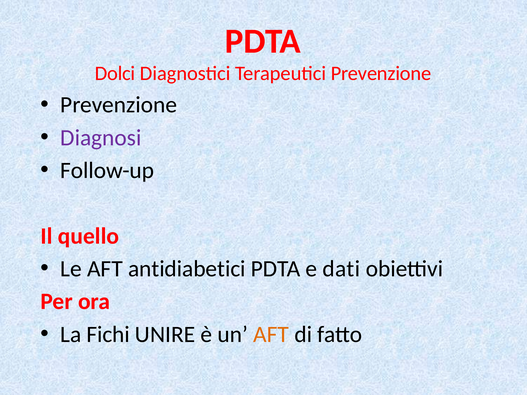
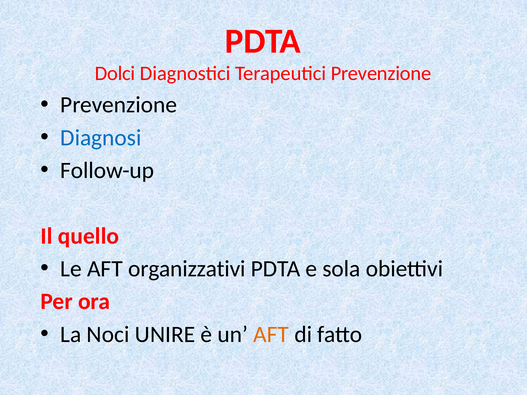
Diagnosi colour: purple -> blue (101, 138)
antidiabetici: antidiabetici -> organizzativi (187, 269)
dati: dati -> sola (341, 269)
Fichi: Fichi -> Noci (108, 335)
